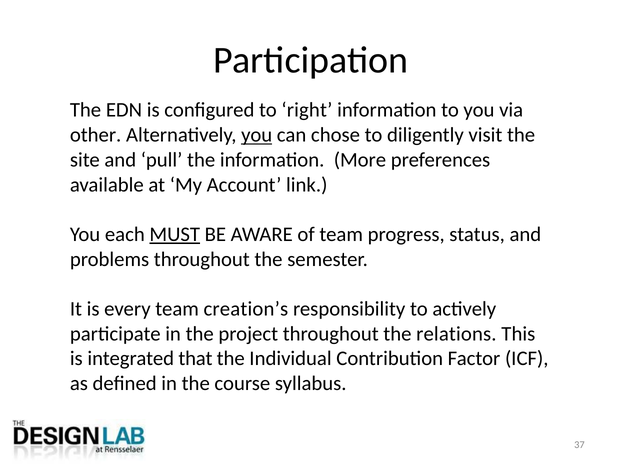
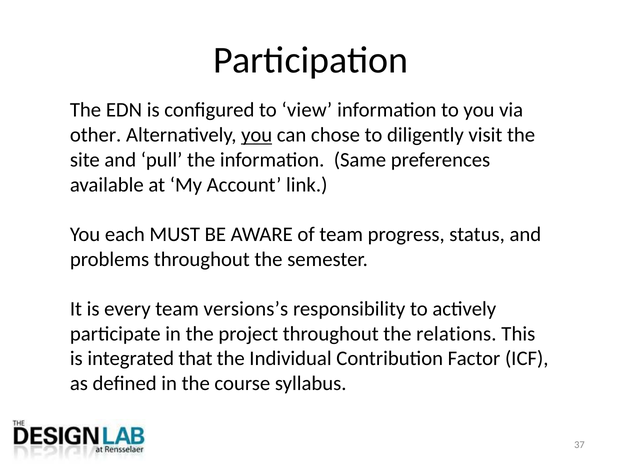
right: right -> view (307, 110)
More: More -> Same (360, 160)
MUST underline: present -> none (175, 235)
creation’s: creation’s -> versions’s (246, 309)
